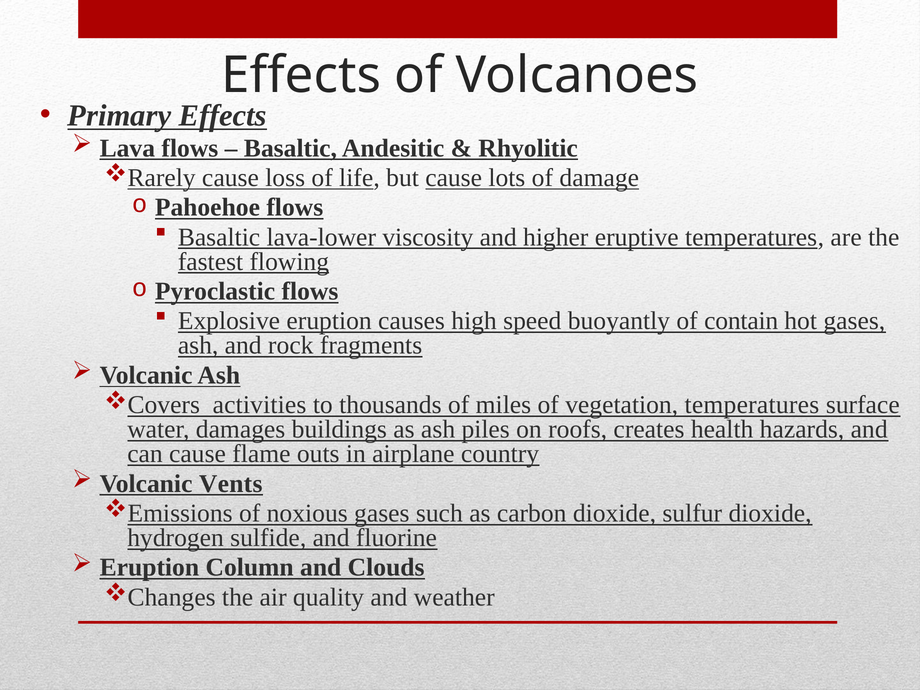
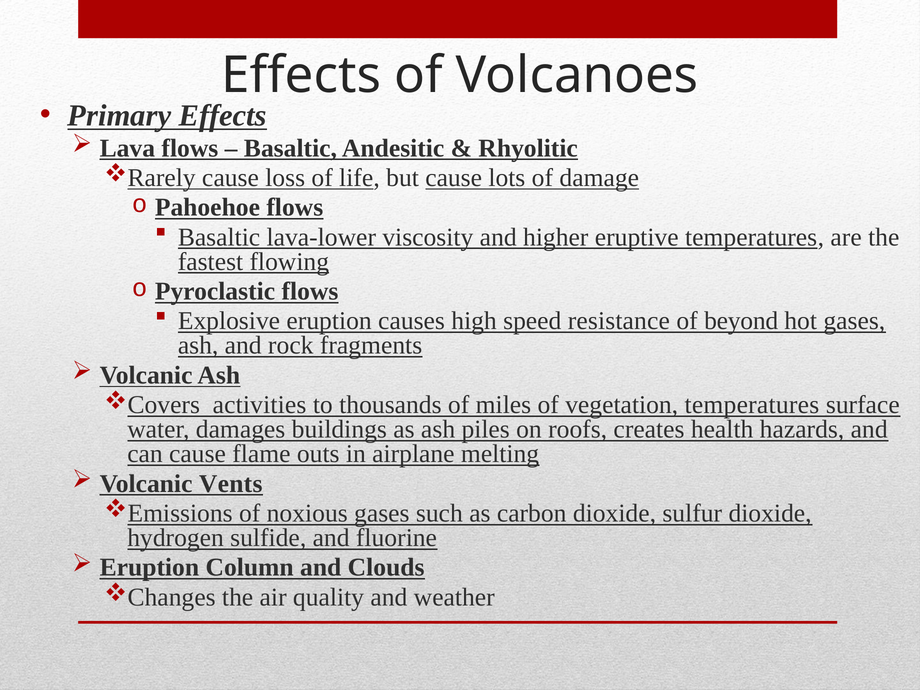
buoyantly: buoyantly -> resistance (619, 321)
contain: contain -> beyond (741, 321)
country: country -> melting (500, 454)
